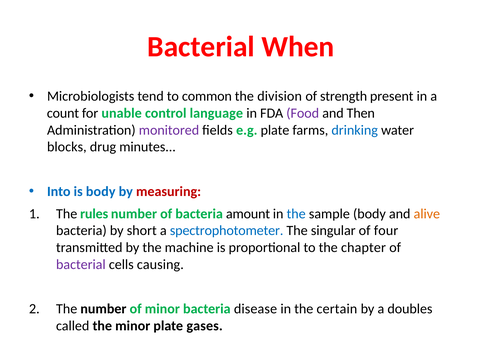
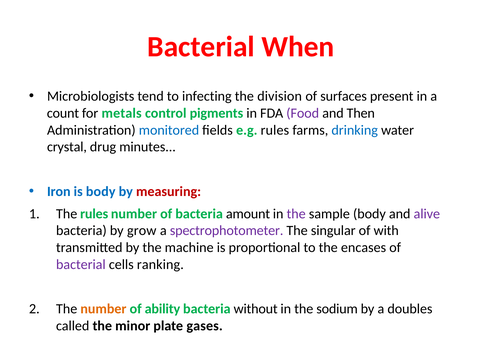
common: common -> infecting (207, 96)
strength: strength -> surfaces (344, 96)
unable: unable -> metals (122, 113)
language: language -> pigments (216, 113)
monitored colour: purple -> blue (169, 130)
e.g plate: plate -> rules (275, 130)
blocks: blocks -> crystal (67, 147)
Into: Into -> Iron (59, 191)
the colour: blue -> purple (296, 213)
alive colour: orange -> purple (427, 213)
short: short -> grow (142, 230)
spectrophotometer colour: blue -> purple (227, 230)
four: four -> with (386, 230)
chapter: chapter -> encases (364, 247)
causing: causing -> ranking (160, 264)
number colour: black -> orange (103, 309)
of minor: minor -> ability (162, 309)
disease: disease -> without (256, 309)
certain: certain -> sodium (337, 309)
